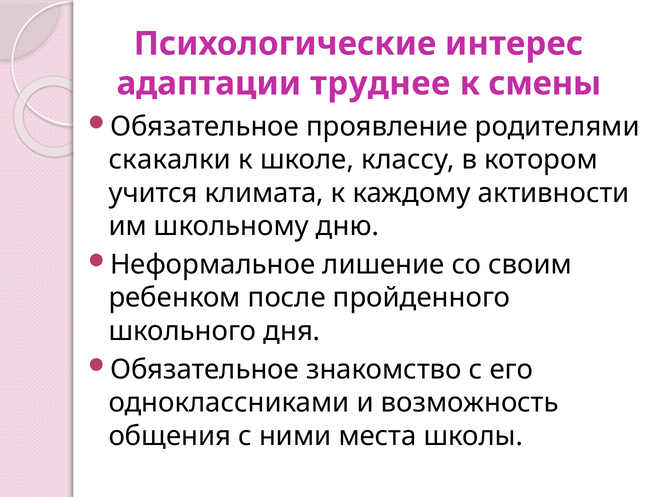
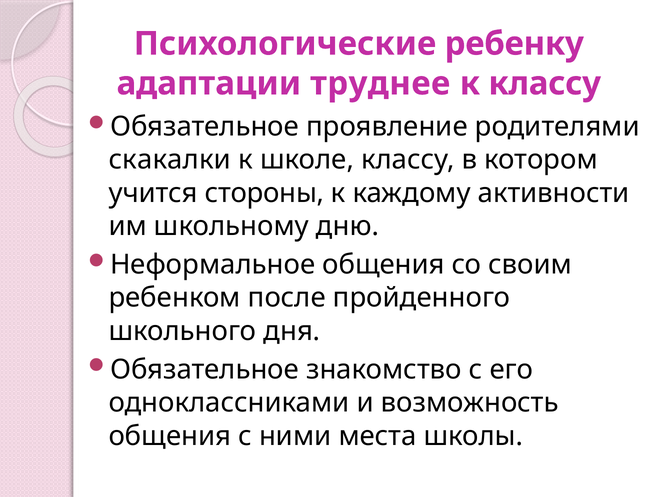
интерес: интерес -> ребенку (514, 44)
к смены: смены -> классу (545, 83)
климата: климата -> стороны (264, 193)
Неформальное лишение: лишение -> общения (383, 264)
